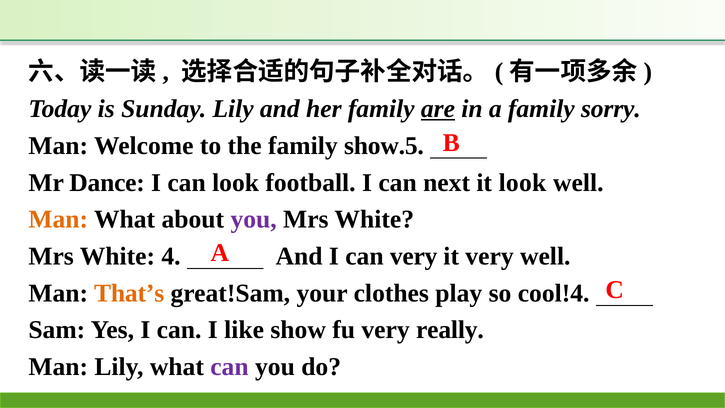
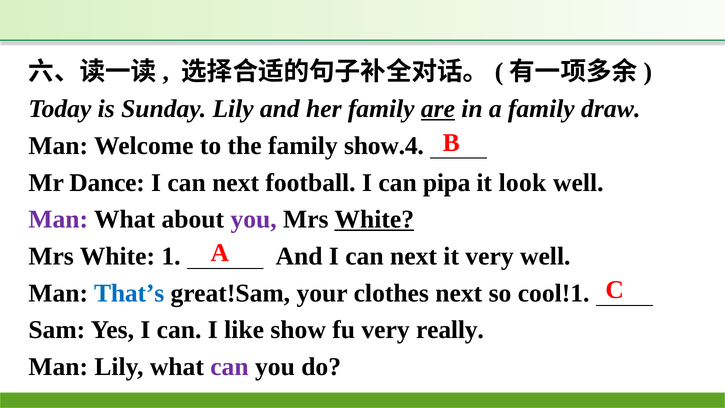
sorry: sorry -> draw (611, 109)
show.5: show.5 -> show.4 (384, 146)
look: look -> next (236, 182)
next: next -> pipa (447, 182)
Man colour: orange -> purple (58, 219)
White underline: none -> present (374, 219)
4: 4 -> 1 (171, 256)
And I can very: very -> next (413, 256)
That’s colour: orange -> blue (129, 293)
clothes play: play -> next (459, 293)
cool!4: cool!4 -> cool!1 (554, 293)
